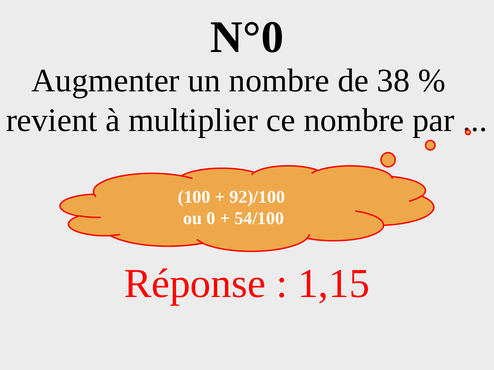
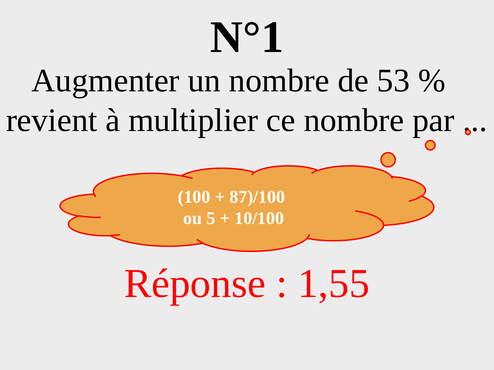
N°0: N°0 -> N°1 (247, 37)
38: 38 -> 53 (393, 81)
92)/100: 92)/100 -> 87)/100 (257, 197)
0: 0 -> 5 (211, 219)
54/100: 54/100 -> 10/100 (259, 219)
1,15: 1,15 -> 1,55 (334, 284)
